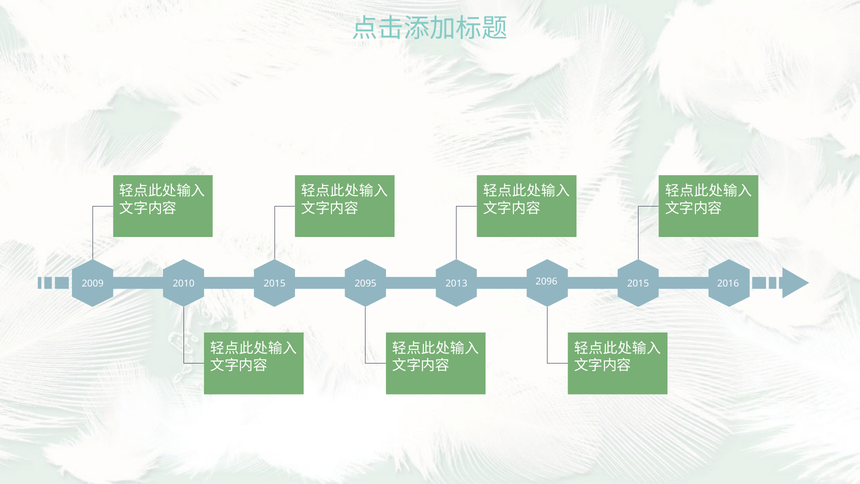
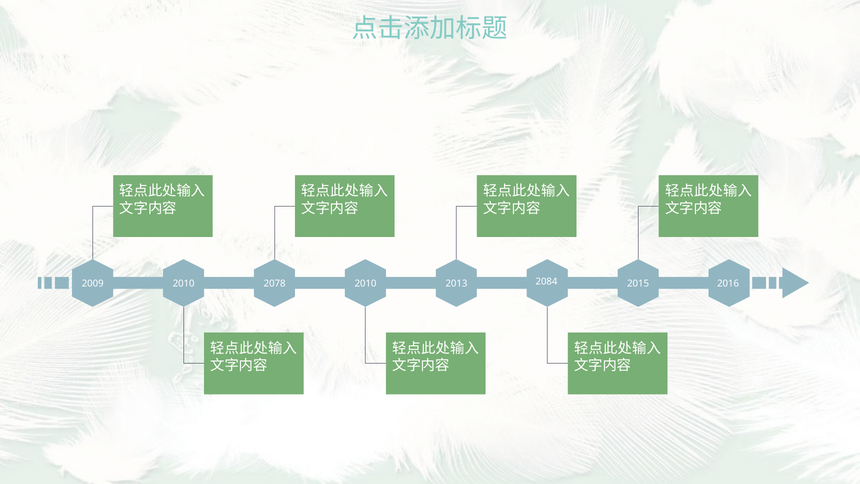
2096: 2096 -> 2084 (547, 281)
2015: 2015 -> 2078 (275, 283)
2095: 2095 -> 2010 (366, 283)
